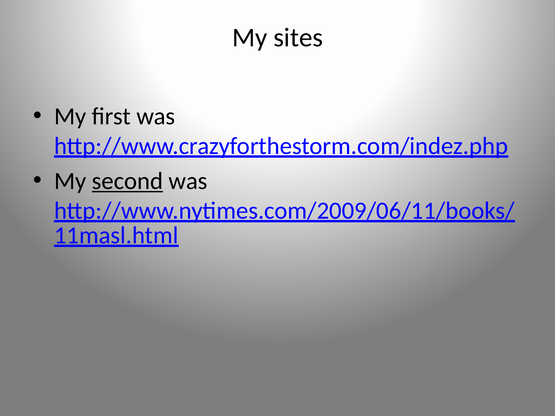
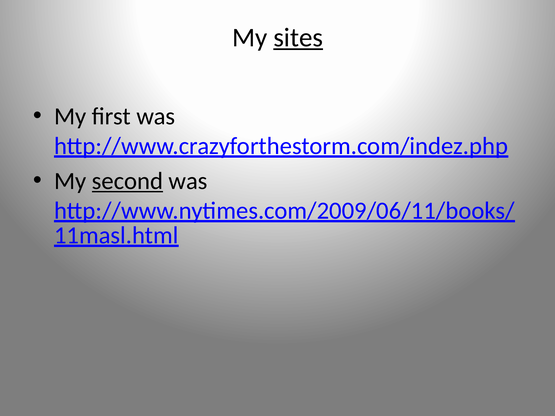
sites underline: none -> present (298, 38)
